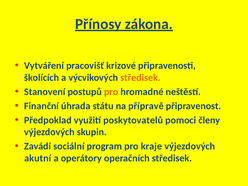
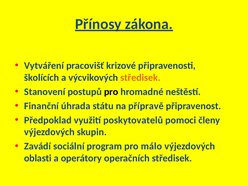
pro colour: orange -> black (111, 92)
kraje: kraje -> málo (151, 146)
akutní: akutní -> oblasti (38, 158)
